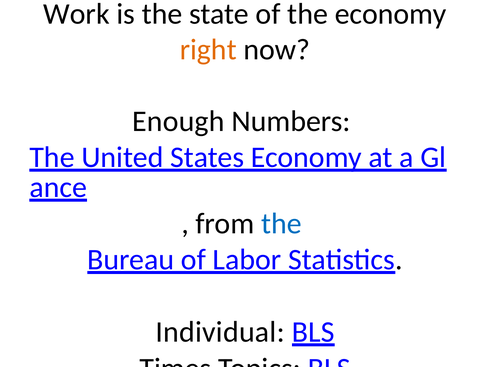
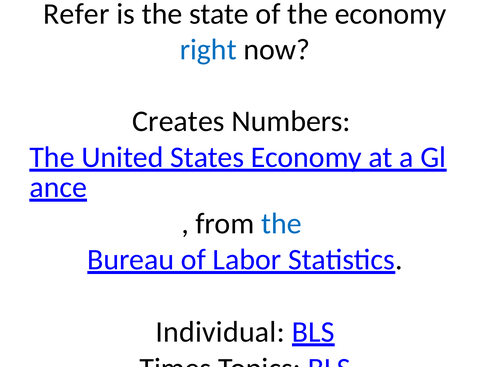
Work: Work -> Refer (76, 14)
right colour: orange -> blue (208, 50)
Enough: Enough -> Creates (178, 122)
